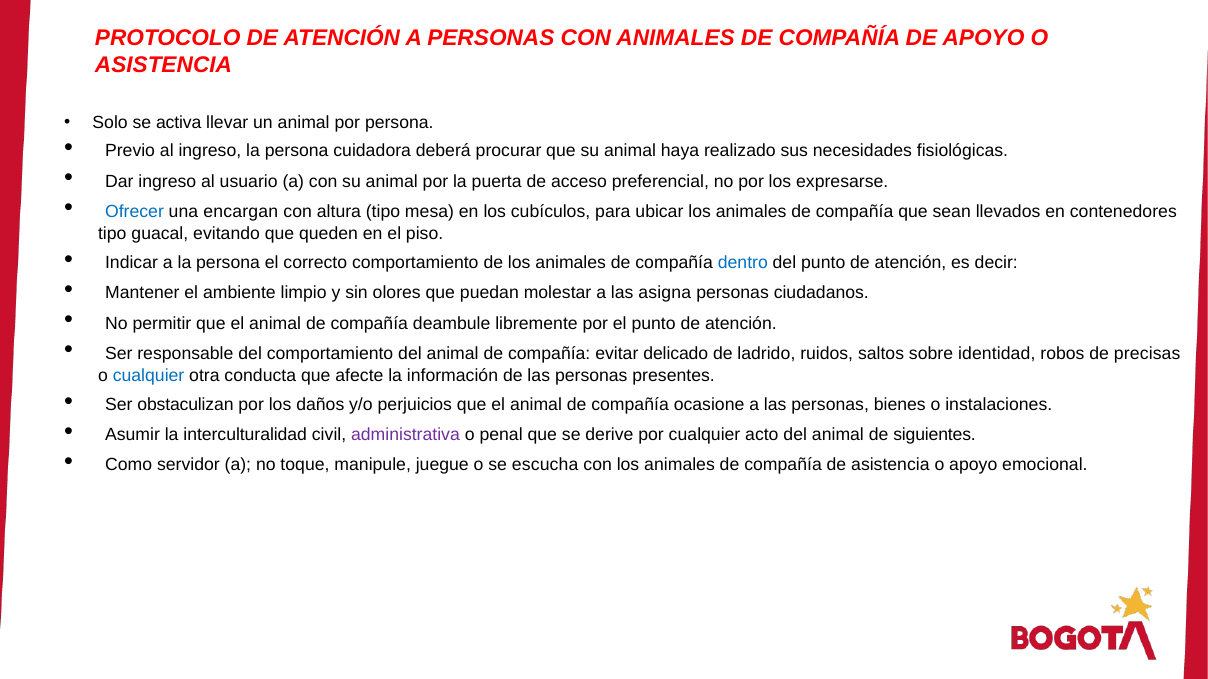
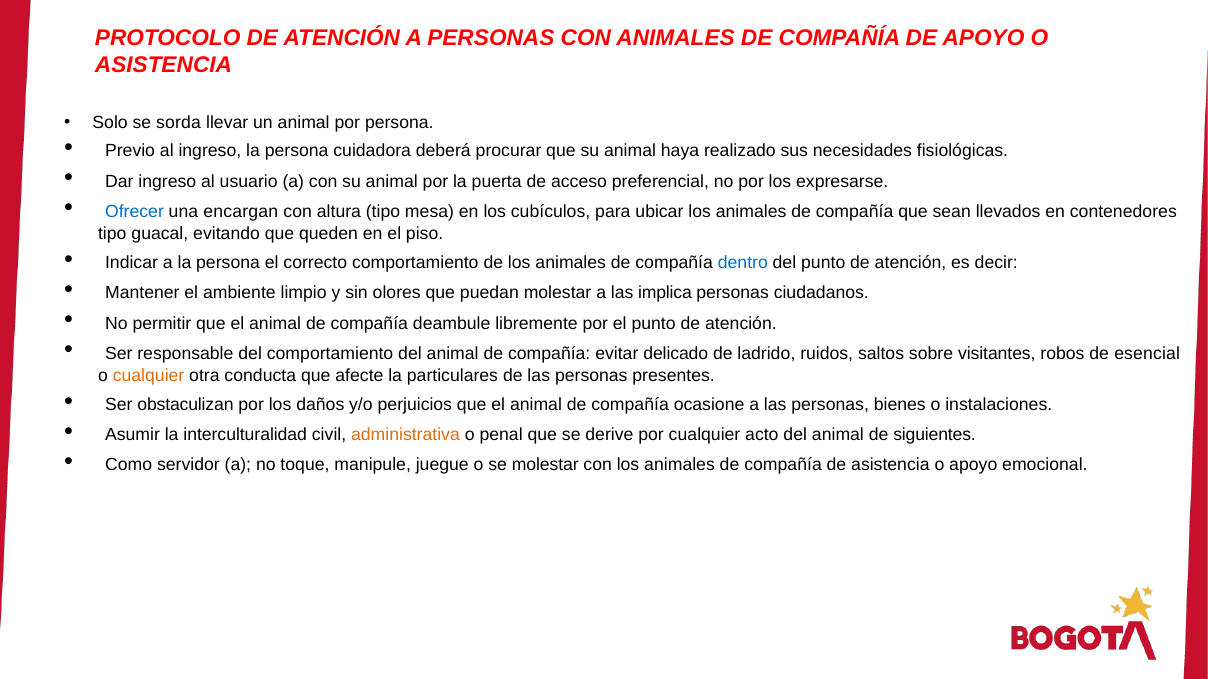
activa: activa -> sorda (179, 123)
asigna: asigna -> implica (665, 293)
identidad: identidad -> visitantes (997, 354)
precisas: precisas -> esencial (1147, 354)
cualquier colour: blue -> orange (149, 376)
información: información -> particulares (452, 376)
administrativa colour: purple -> orange (405, 435)
se escucha: escucha -> molestar (545, 465)
